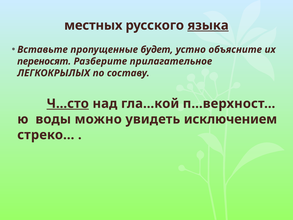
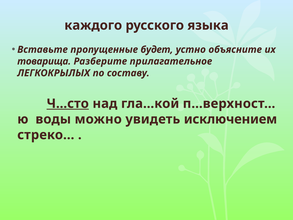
местных: местных -> каждого (93, 25)
языка underline: present -> none (208, 25)
переносят: переносят -> товарища (44, 61)
